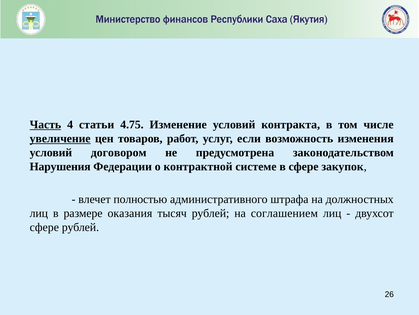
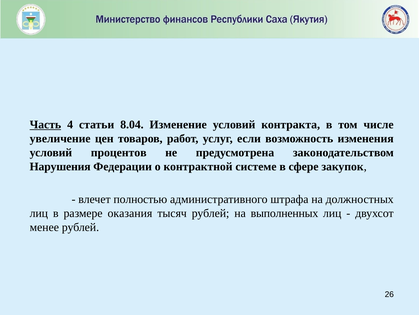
4.75: 4.75 -> 8.04 (132, 124)
увеличение underline: present -> none (60, 138)
договором: договором -> процентов (119, 152)
соглашением: соглашением -> выполненных (284, 213)
сфере: сфере -> менее (44, 227)
